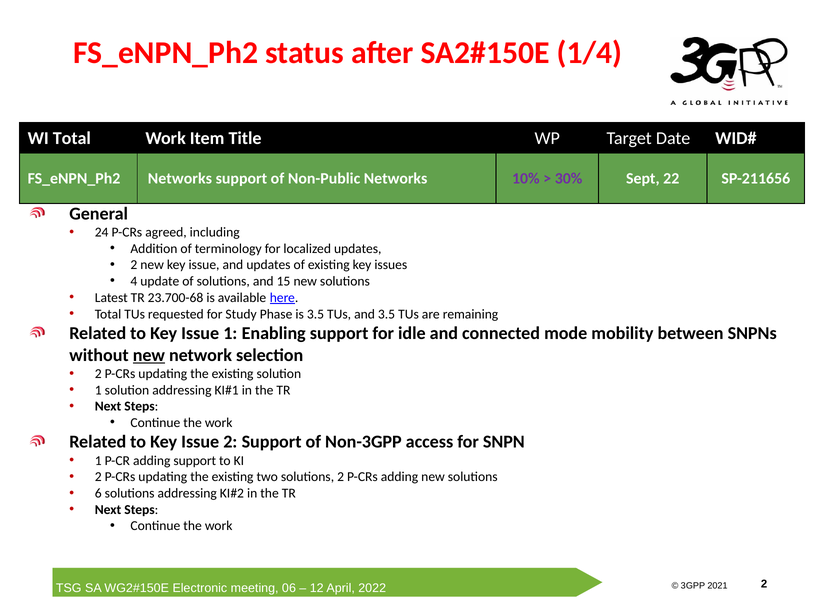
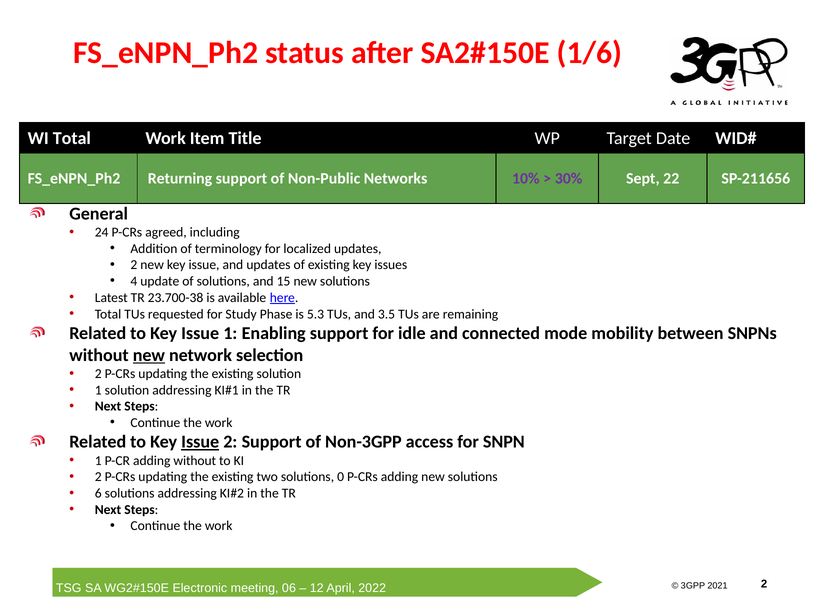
1/4: 1/4 -> 1/6 (590, 53)
FS_eNPN_Ph2 Networks: Networks -> Returning (180, 178)
23.700-68: 23.700-68 -> 23.700-38 (176, 298)
is 3.5: 3.5 -> 5.3 (316, 314)
Issue underline: none -> present (200, 442)
adding support: support -> without (195, 461)
solutions 2: 2 -> 0 (341, 477)
